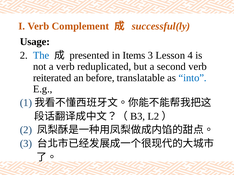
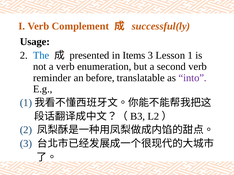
Lesson 4: 4 -> 1 (190, 56)
reduplicated: reduplicated -> enumeration (104, 67)
reiterated: reiterated -> reminder (52, 78)
into colour: blue -> purple (193, 78)
